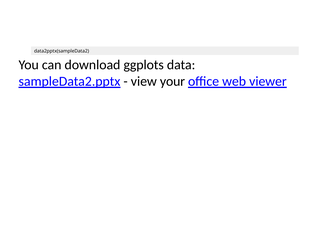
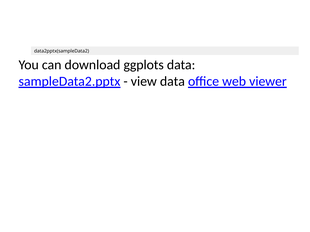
view your: your -> data (172, 82)
